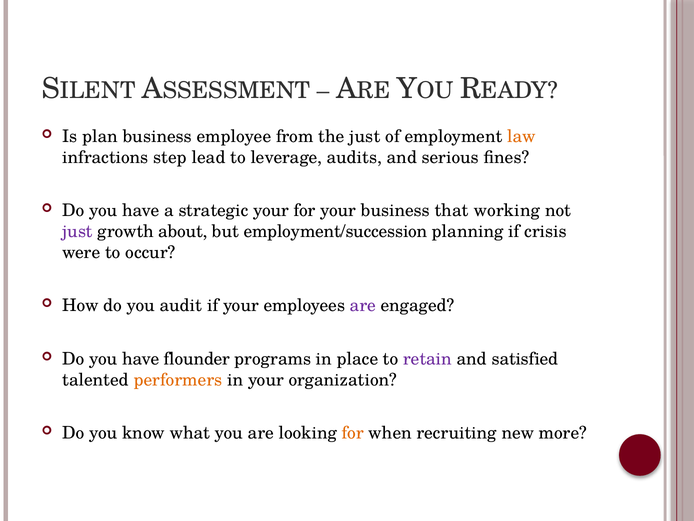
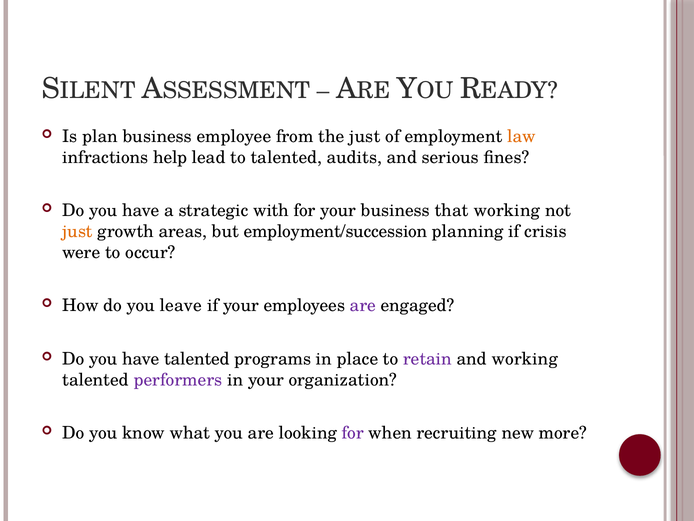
step: step -> help (170, 157)
to leverage: leverage -> talented (286, 157)
strategic your: your -> with (271, 211)
just colour: purple -> orange (78, 231)
about: about -> areas (183, 231)
audit: audit -> leave (181, 305)
have flounder: flounder -> talented (197, 359)
and satisfied: satisfied -> working (525, 359)
performers colour: orange -> purple (178, 379)
for colour: orange -> purple (353, 433)
